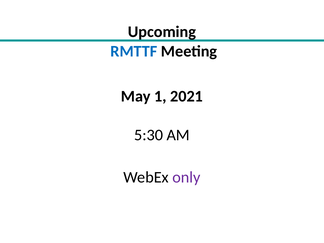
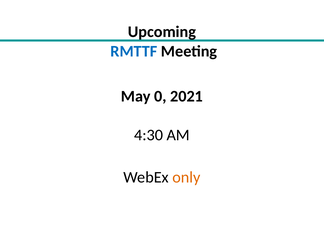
1: 1 -> 0 (160, 96)
5:30: 5:30 -> 4:30 (149, 135)
only colour: purple -> orange (186, 177)
